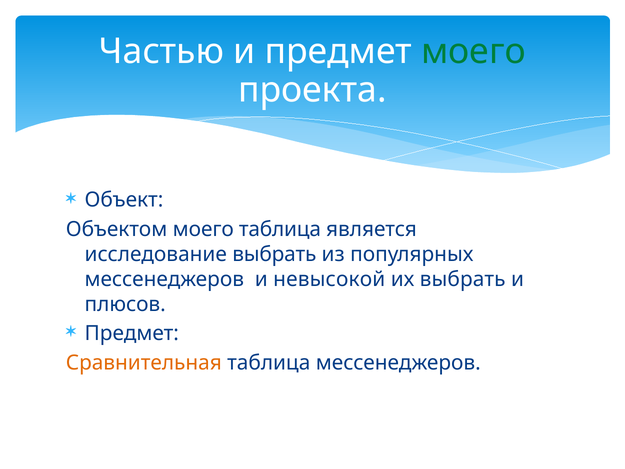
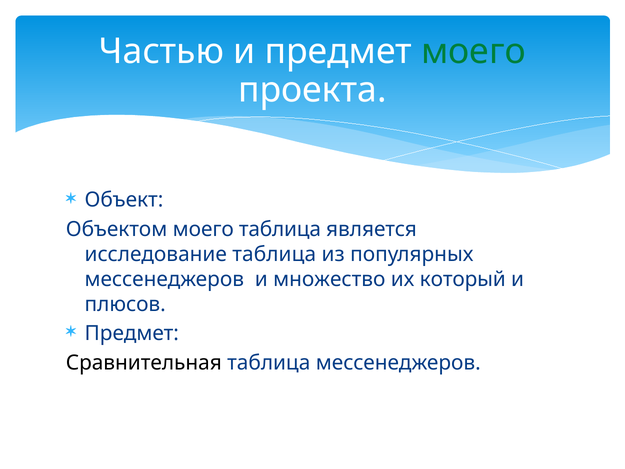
исследование выбрать: выбрать -> таблица (274, 254)
невысокой: невысокой -> множество (329, 279)
их выбрать: выбрать -> который (463, 279)
Сравнительная colour: orange -> black (144, 362)
